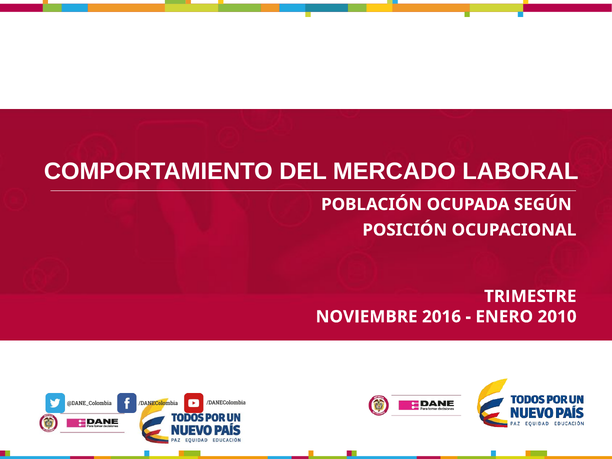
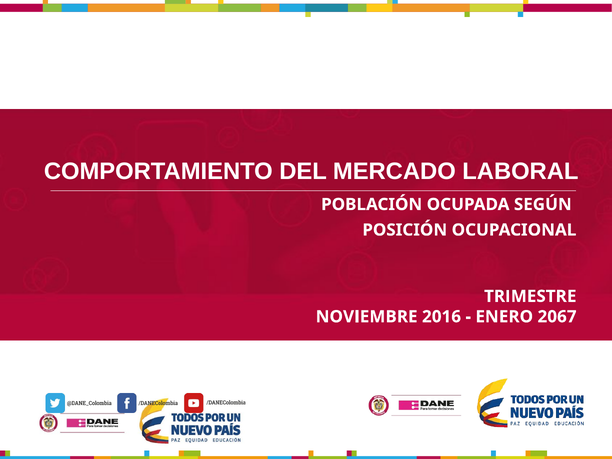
2010: 2010 -> 2067 (557, 317)
